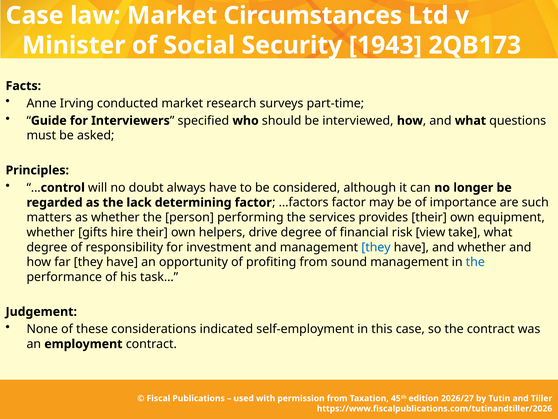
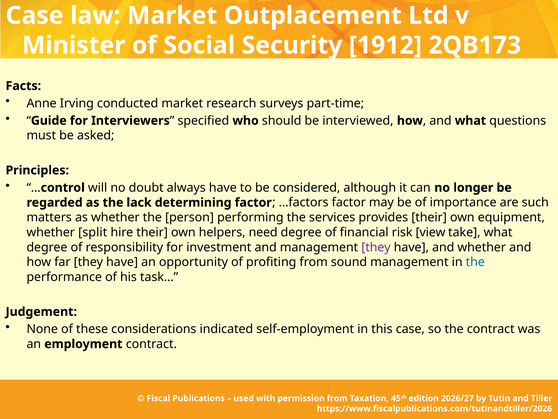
Circumstances: Circumstances -> Outplacement (313, 16)
1943: 1943 -> 1912 (385, 45)
gifts: gifts -> split (93, 232)
drive: drive -> need (263, 232)
they colour: blue -> purple (376, 247)
